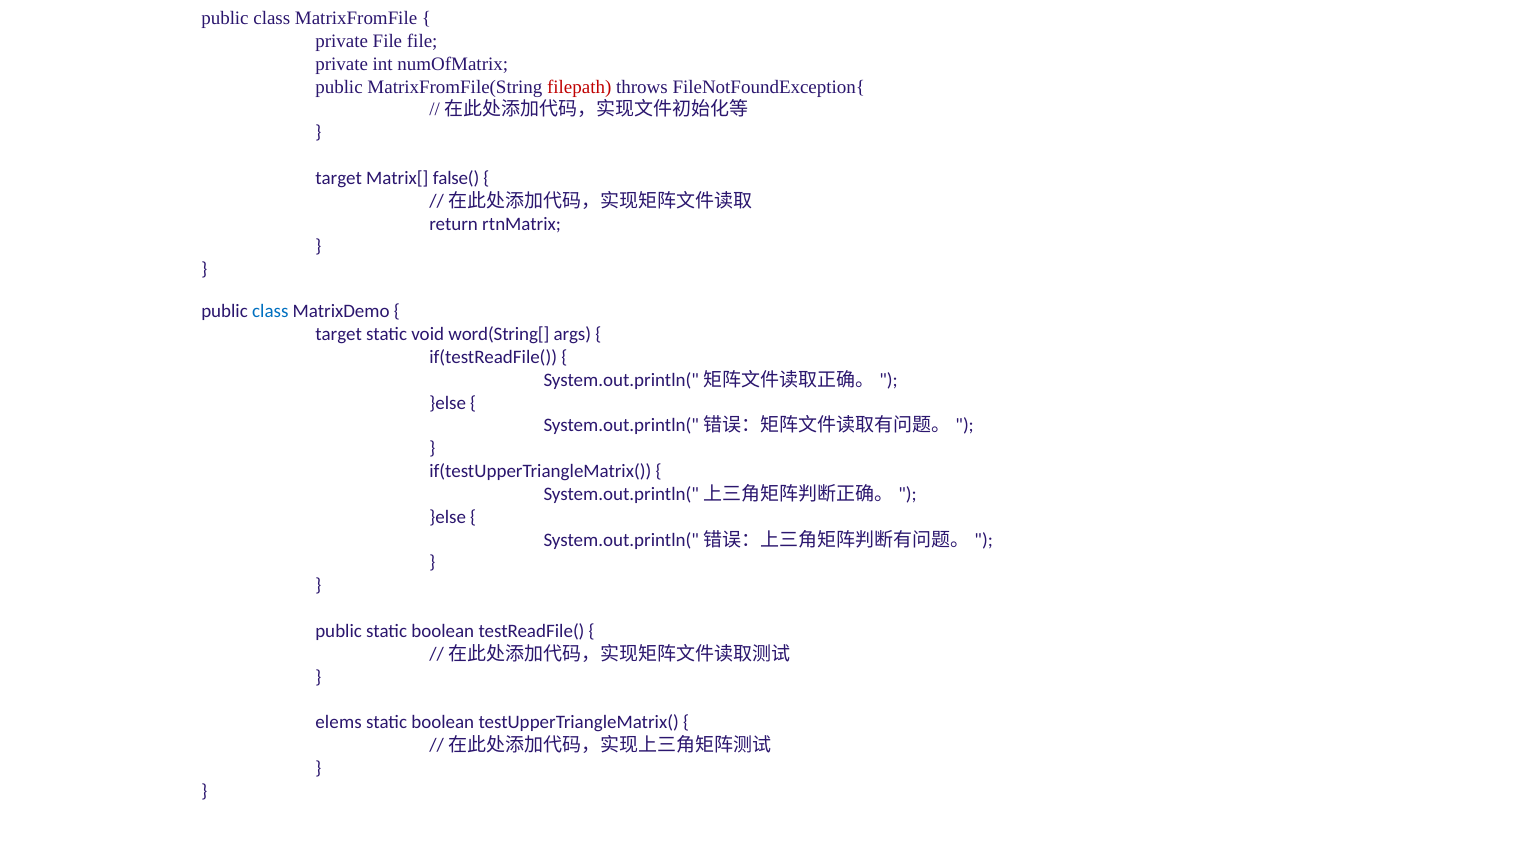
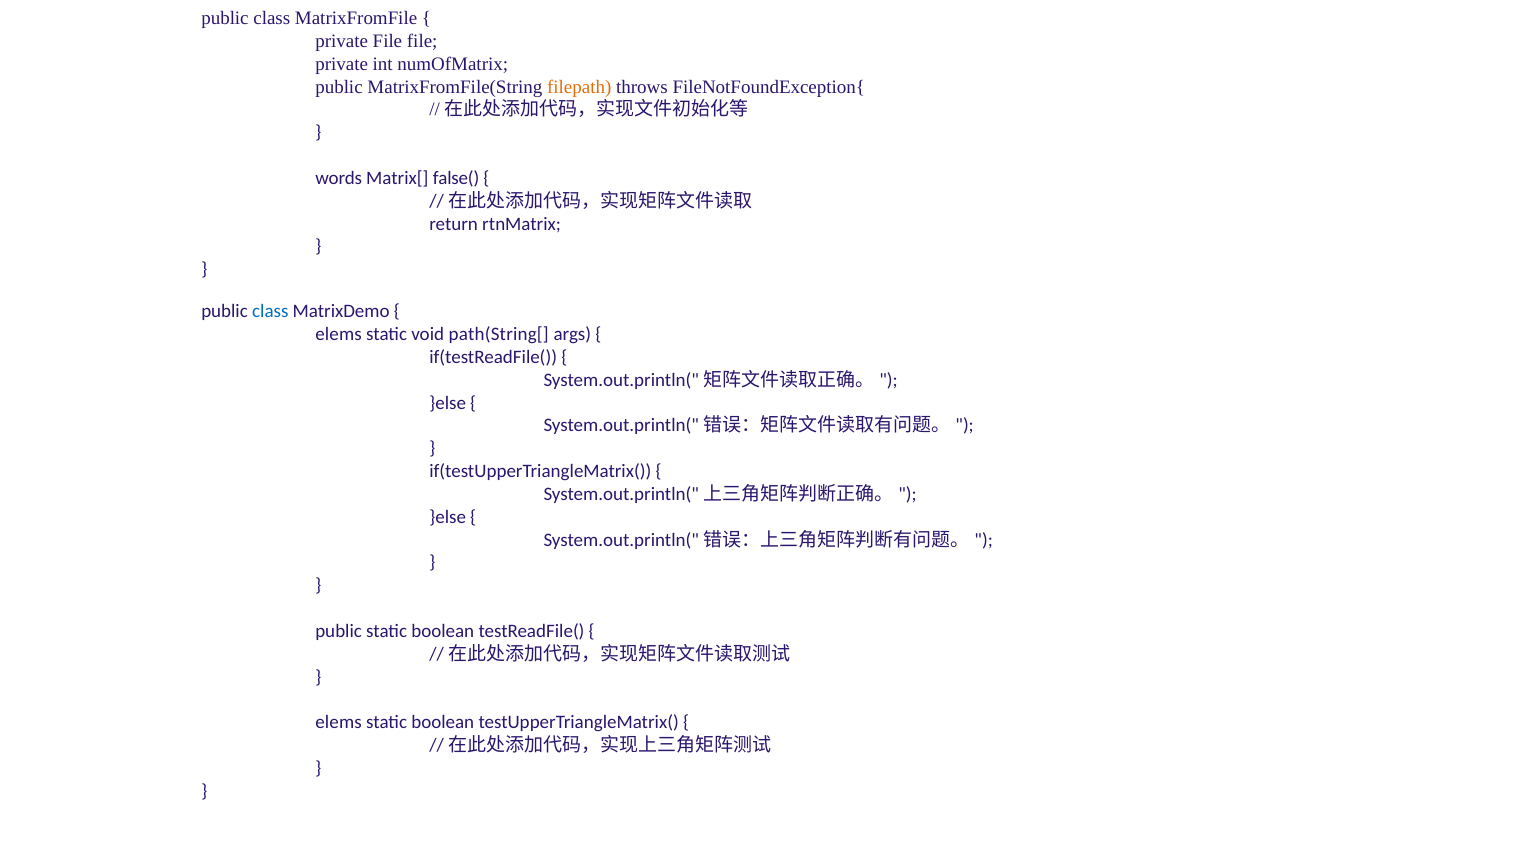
filepath colour: red -> orange (579, 87)
target: target -> words (339, 178)
target: target -> elems (339, 334)
word(String[: word(String[ -> path(String[ (499, 334)
